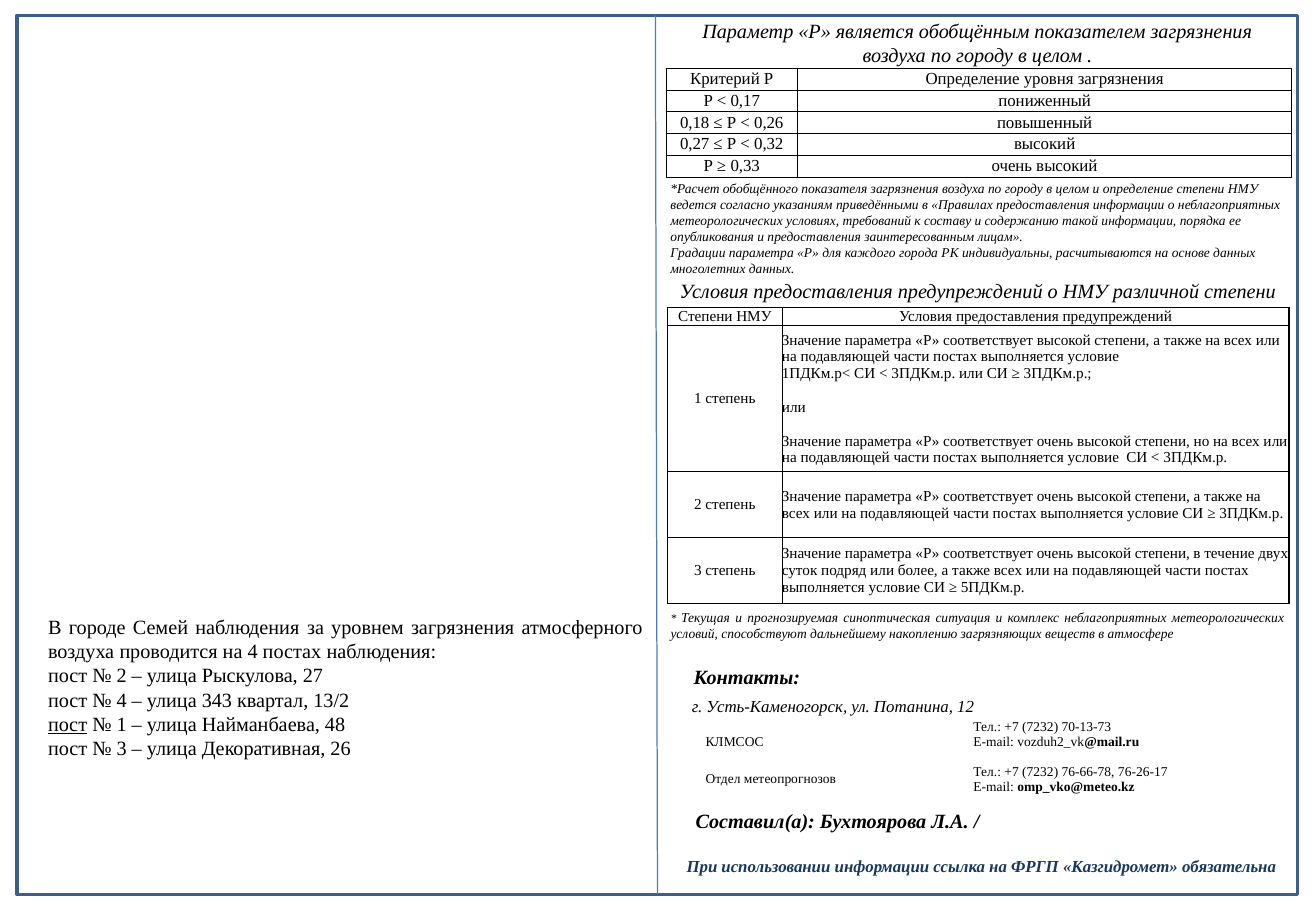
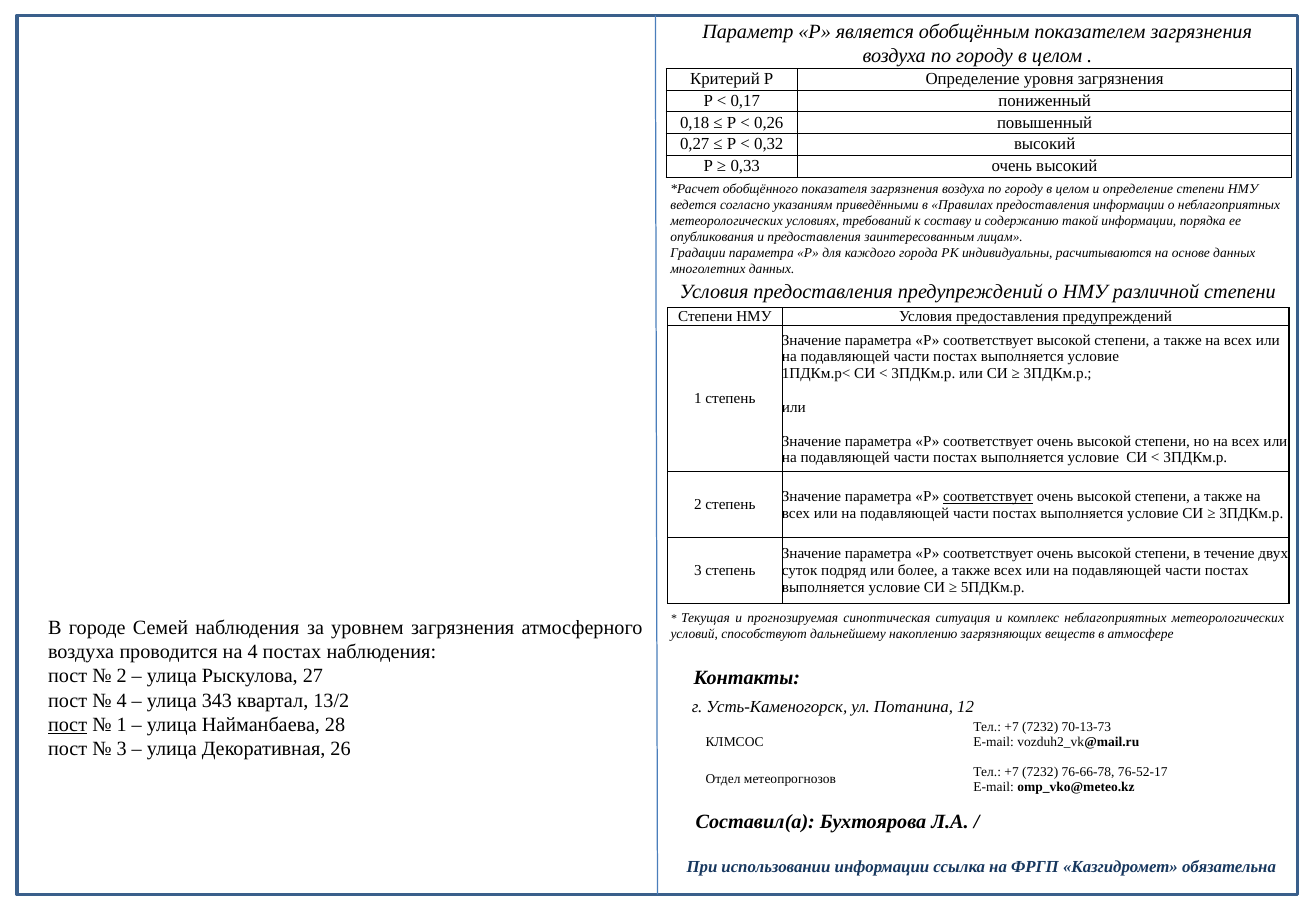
соответствует underline: none -> present (988, 497)
48: 48 -> 28 (335, 725)
76-26-17: 76-26-17 -> 76-52-17 (1143, 772)
